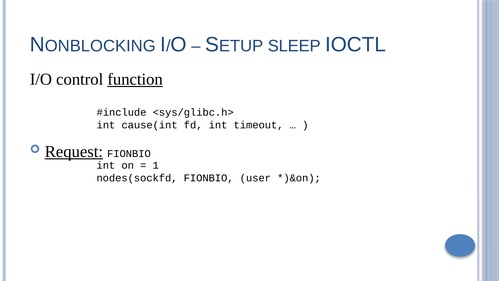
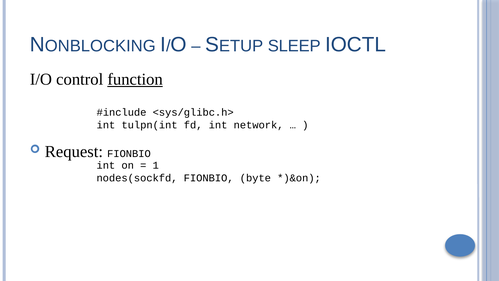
cause(int: cause(int -> tulpn(int (150, 125)
timeout: timeout -> network (259, 125)
Request underline: present -> none (74, 151)
user: user -> byte (255, 178)
